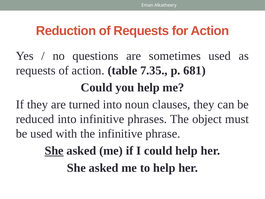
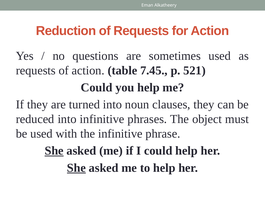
7.35: 7.35 -> 7.45 (154, 70)
681: 681 -> 521 (195, 70)
She underline: none -> present (76, 168)
